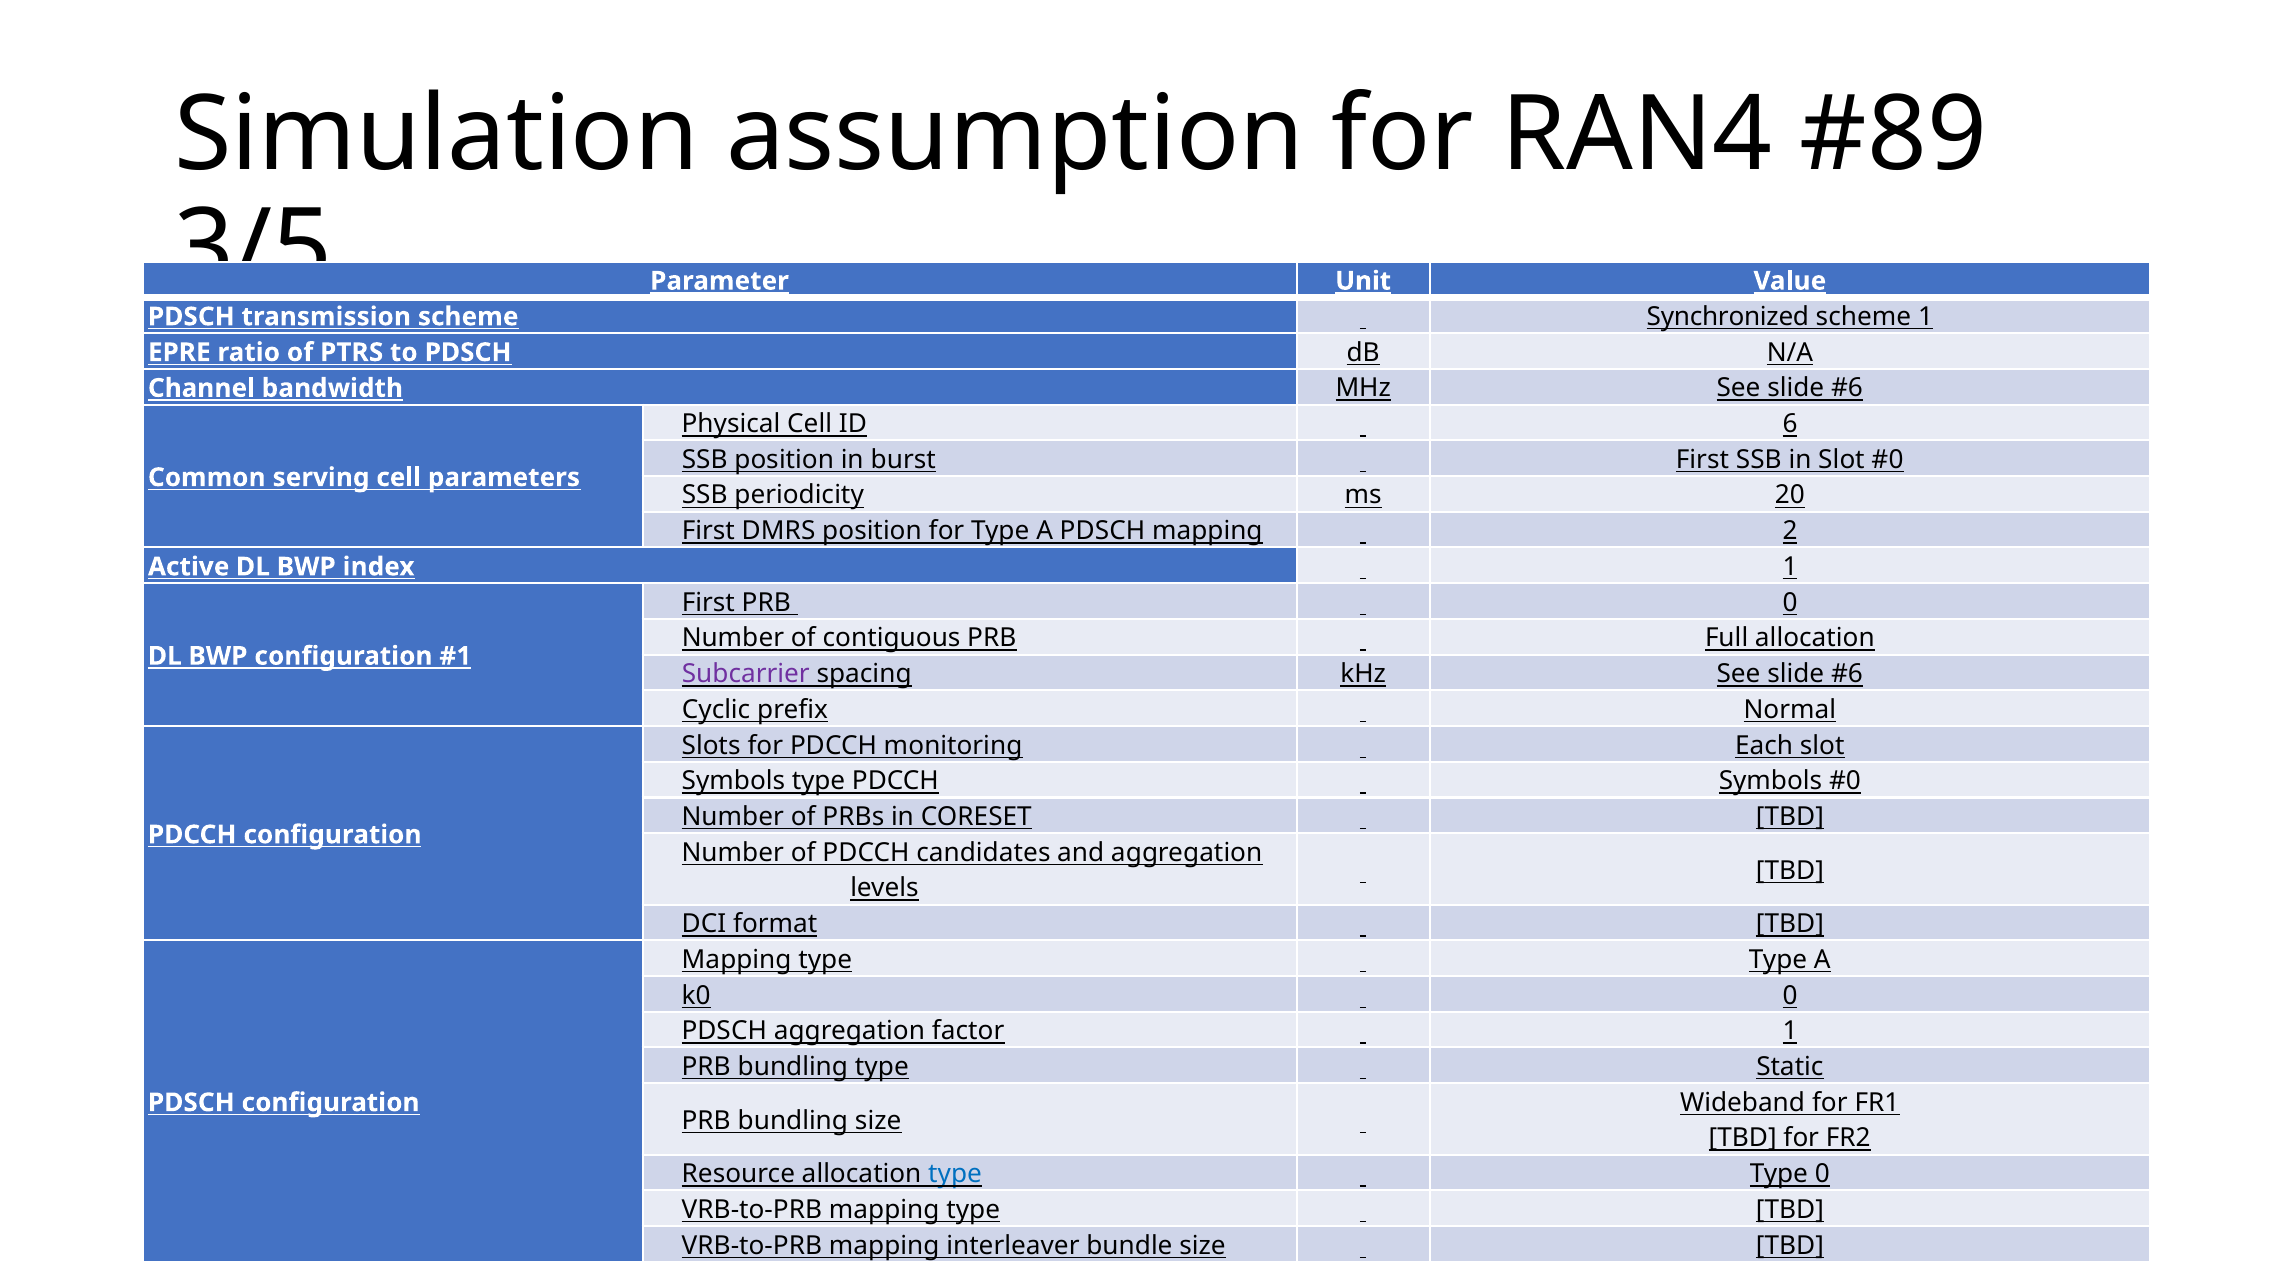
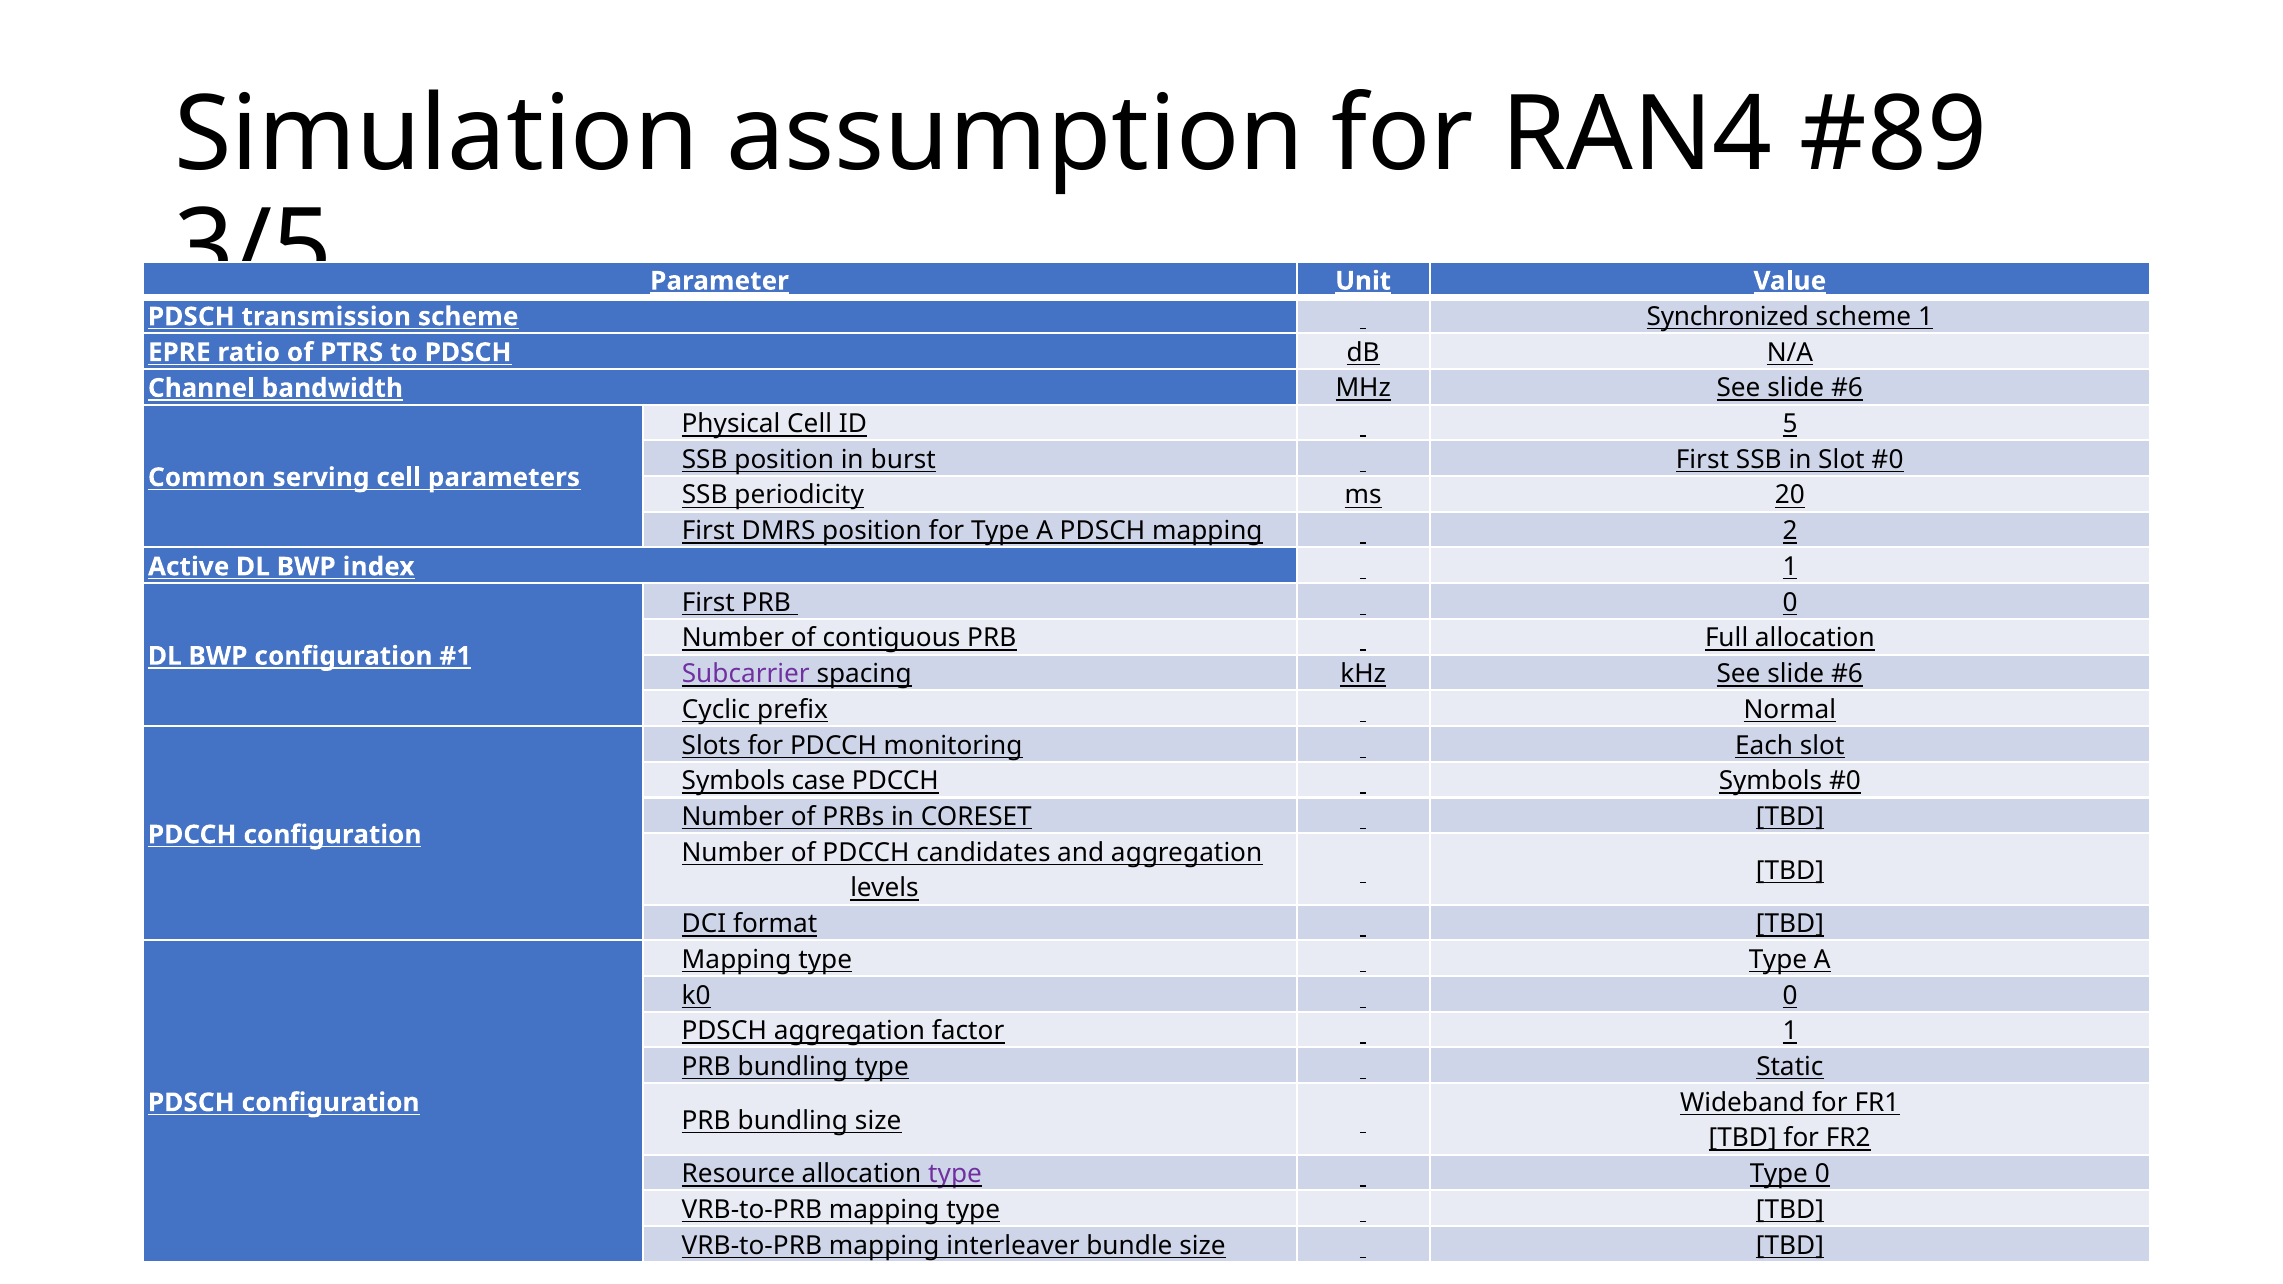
6: 6 -> 5 (1790, 424)
Symbols type: type -> case (819, 781)
type colour: blue -> purple (955, 1174)
